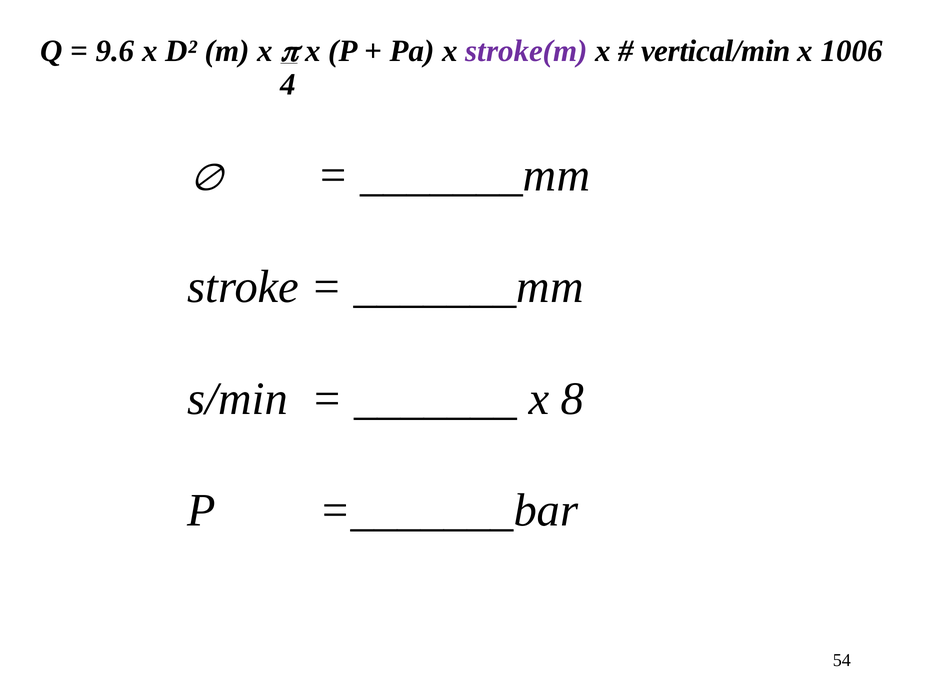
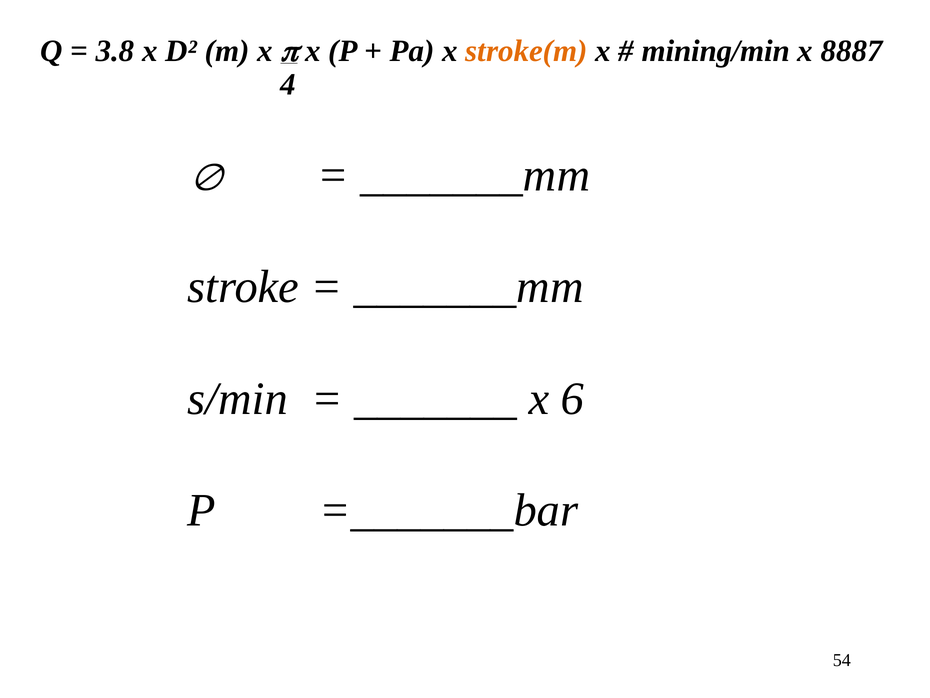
9.6: 9.6 -> 3.8 (115, 51)
stroke(m colour: purple -> orange (526, 51)
vertical/min: vertical/min -> mining/min (716, 51)
1006: 1006 -> 8887 (852, 51)
8: 8 -> 6 (572, 398)
